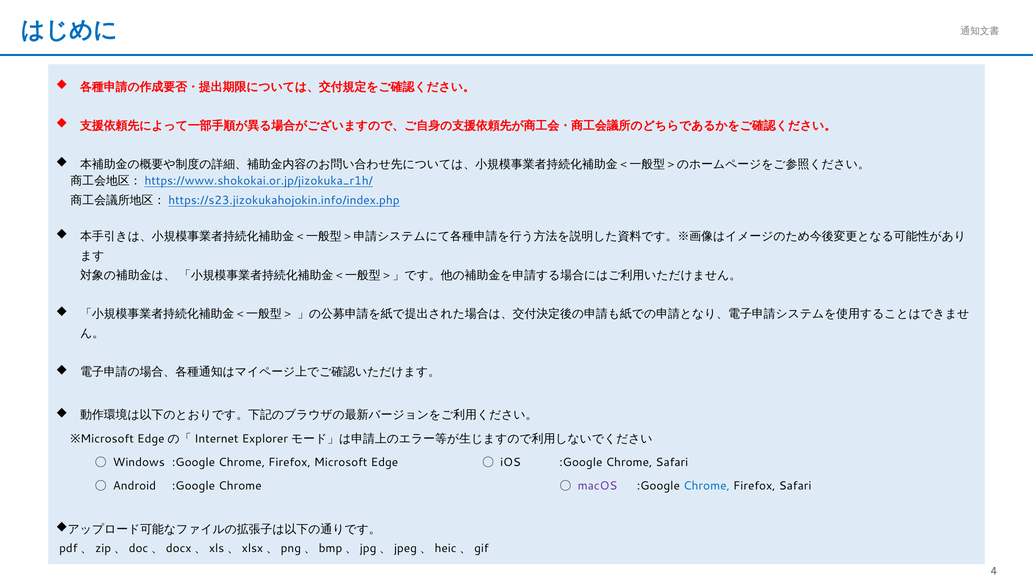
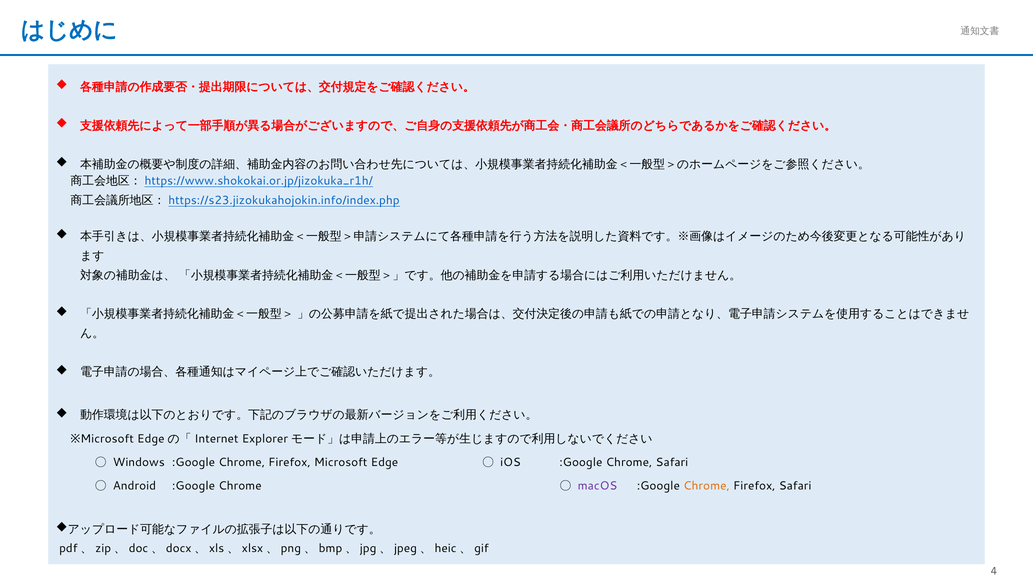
Chrome colour: blue -> orange (707, 486)
